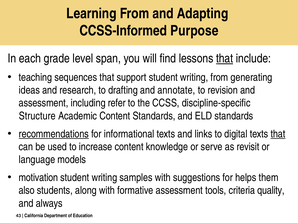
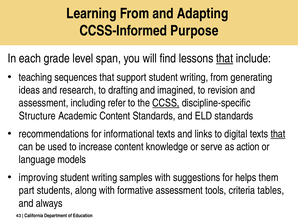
annotate: annotate -> imagined (176, 90)
CCSS underline: none -> present (166, 103)
recommendations underline: present -> none (54, 134)
revisit: revisit -> action (248, 147)
motivation: motivation -> improving (38, 178)
also: also -> part (27, 191)
quality: quality -> tables (271, 191)
